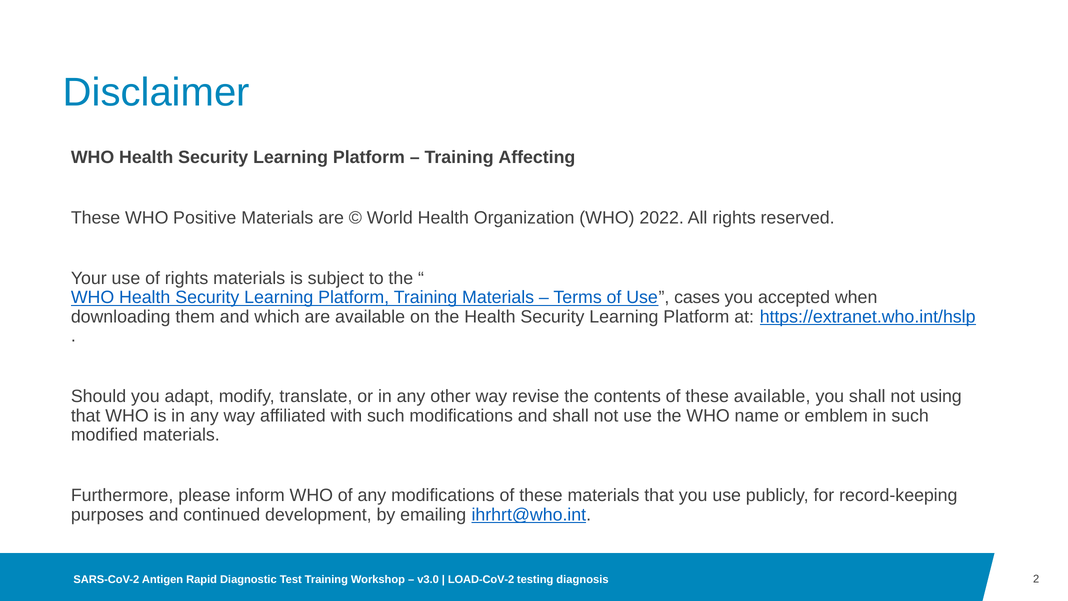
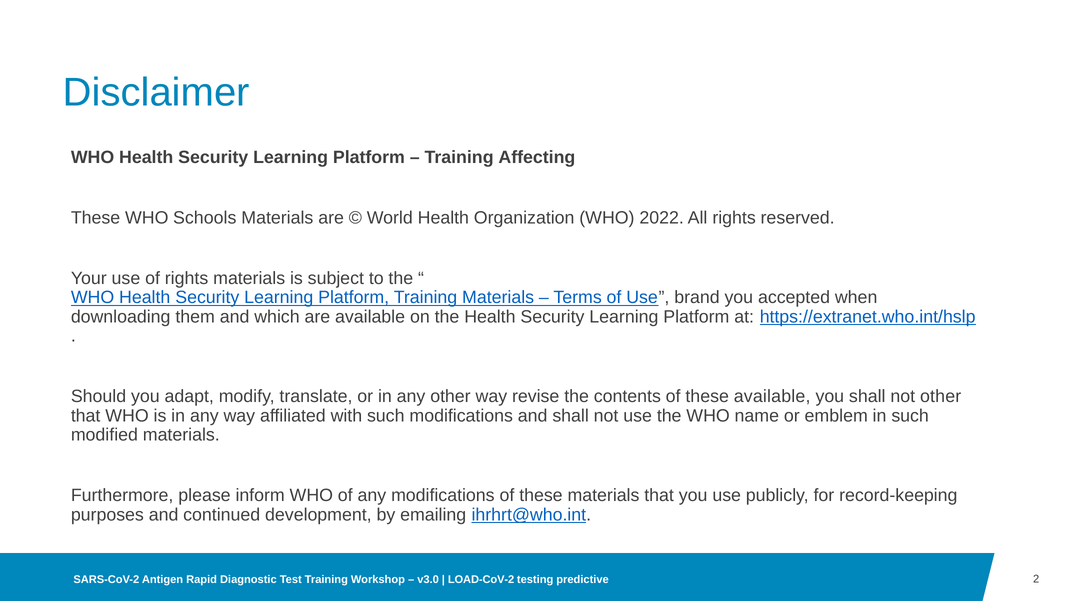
Positive: Positive -> Schools (205, 218)
cases: cases -> brand (697, 297)
not using: using -> other (941, 396)
diagnosis: diagnosis -> predictive (583, 580)
